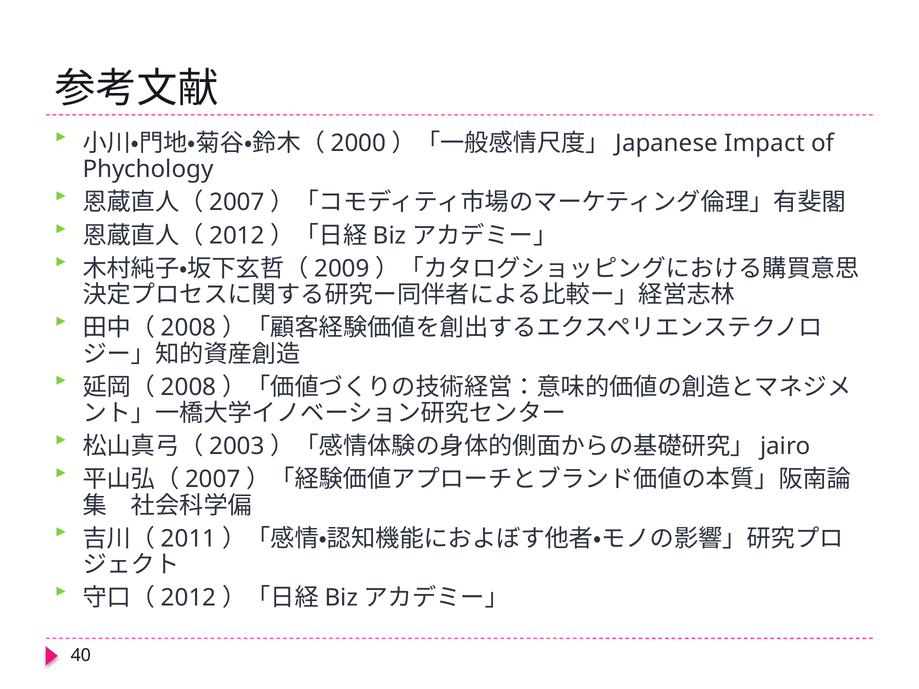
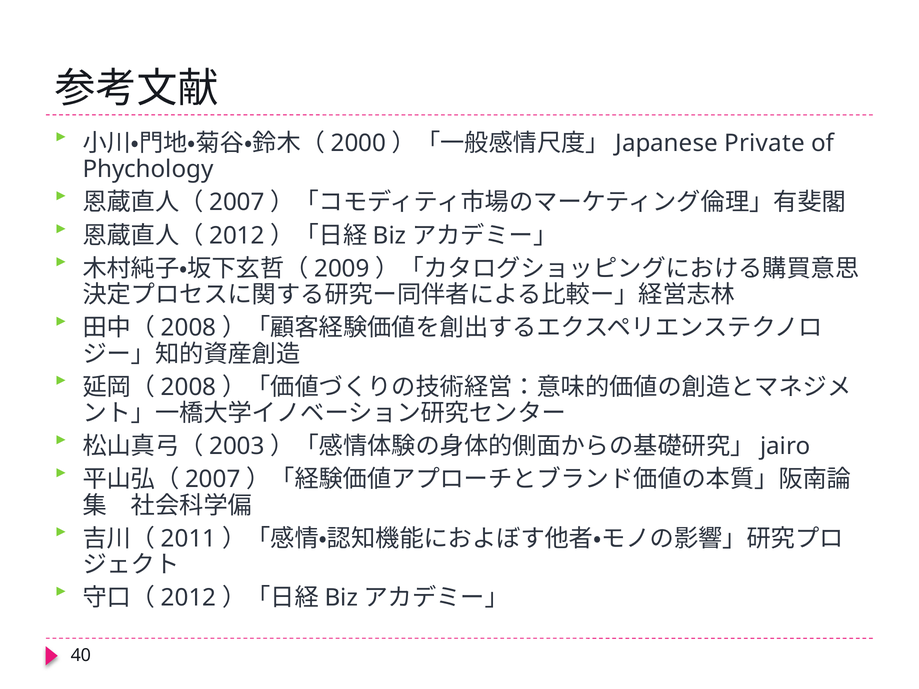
Impact: Impact -> Private (764, 143)
